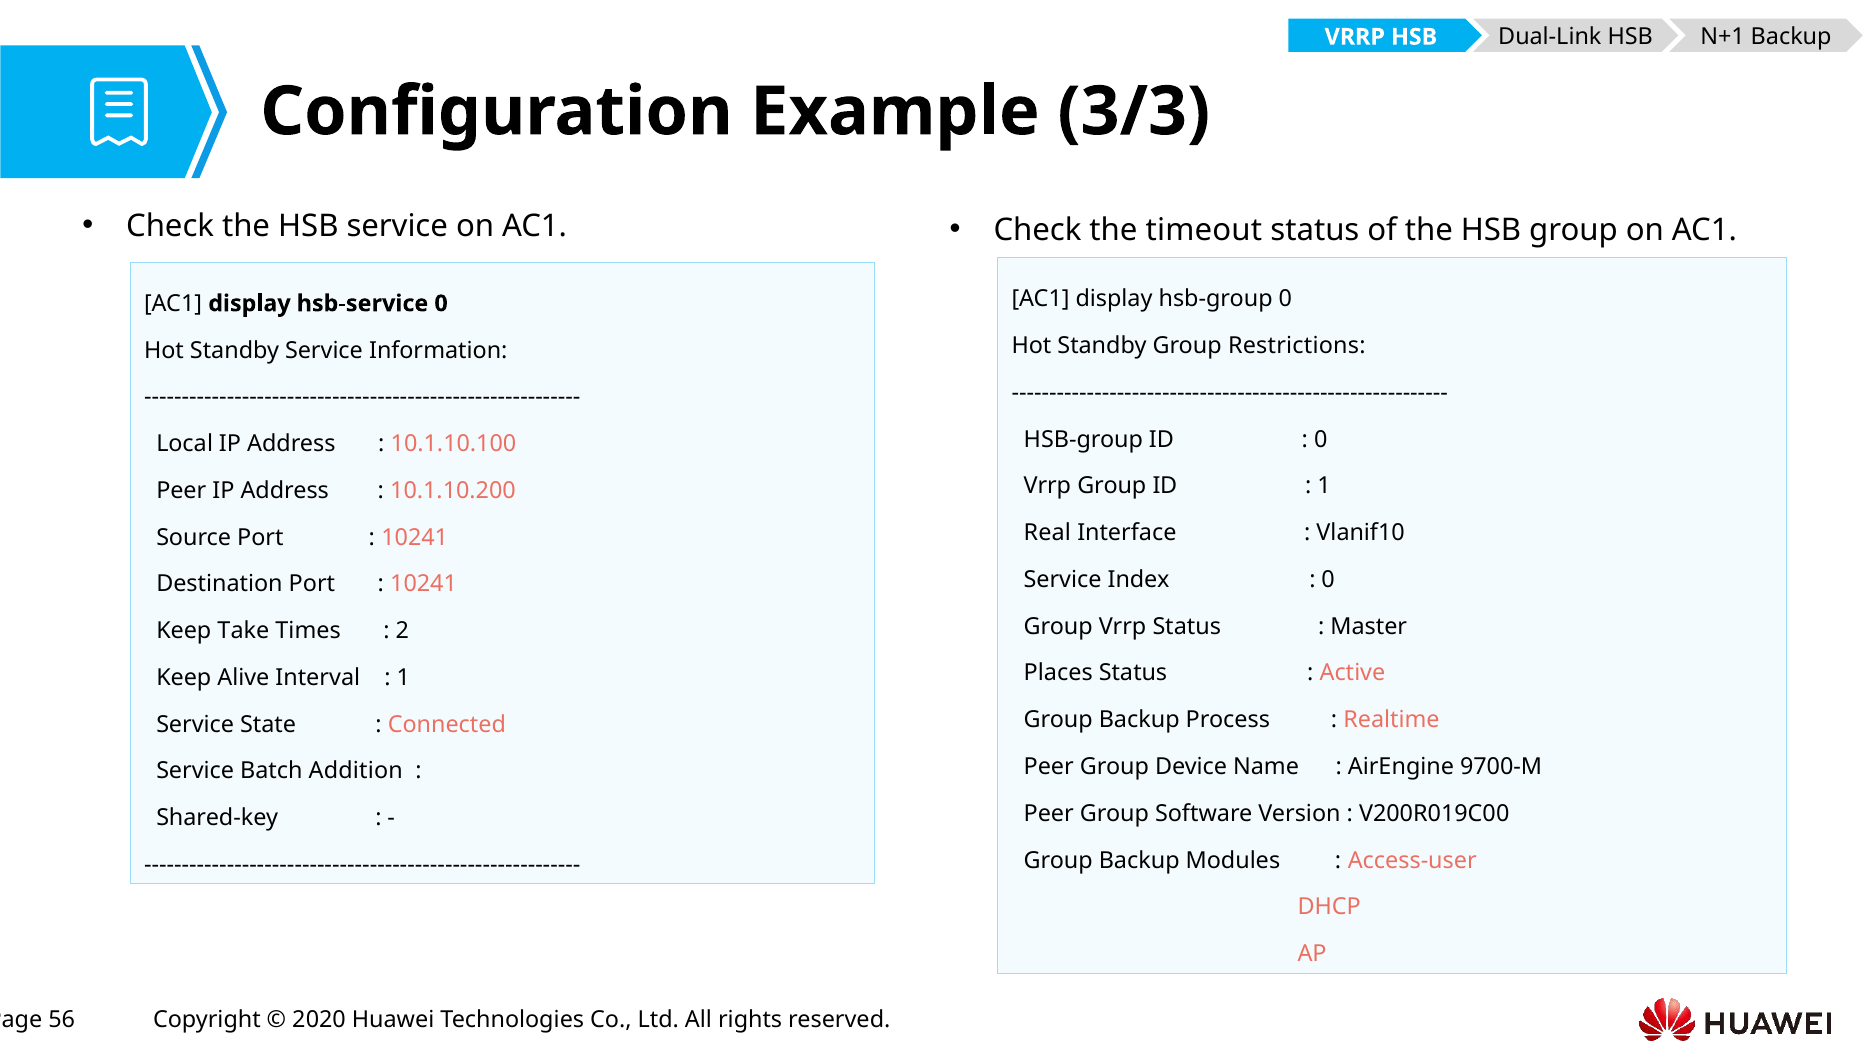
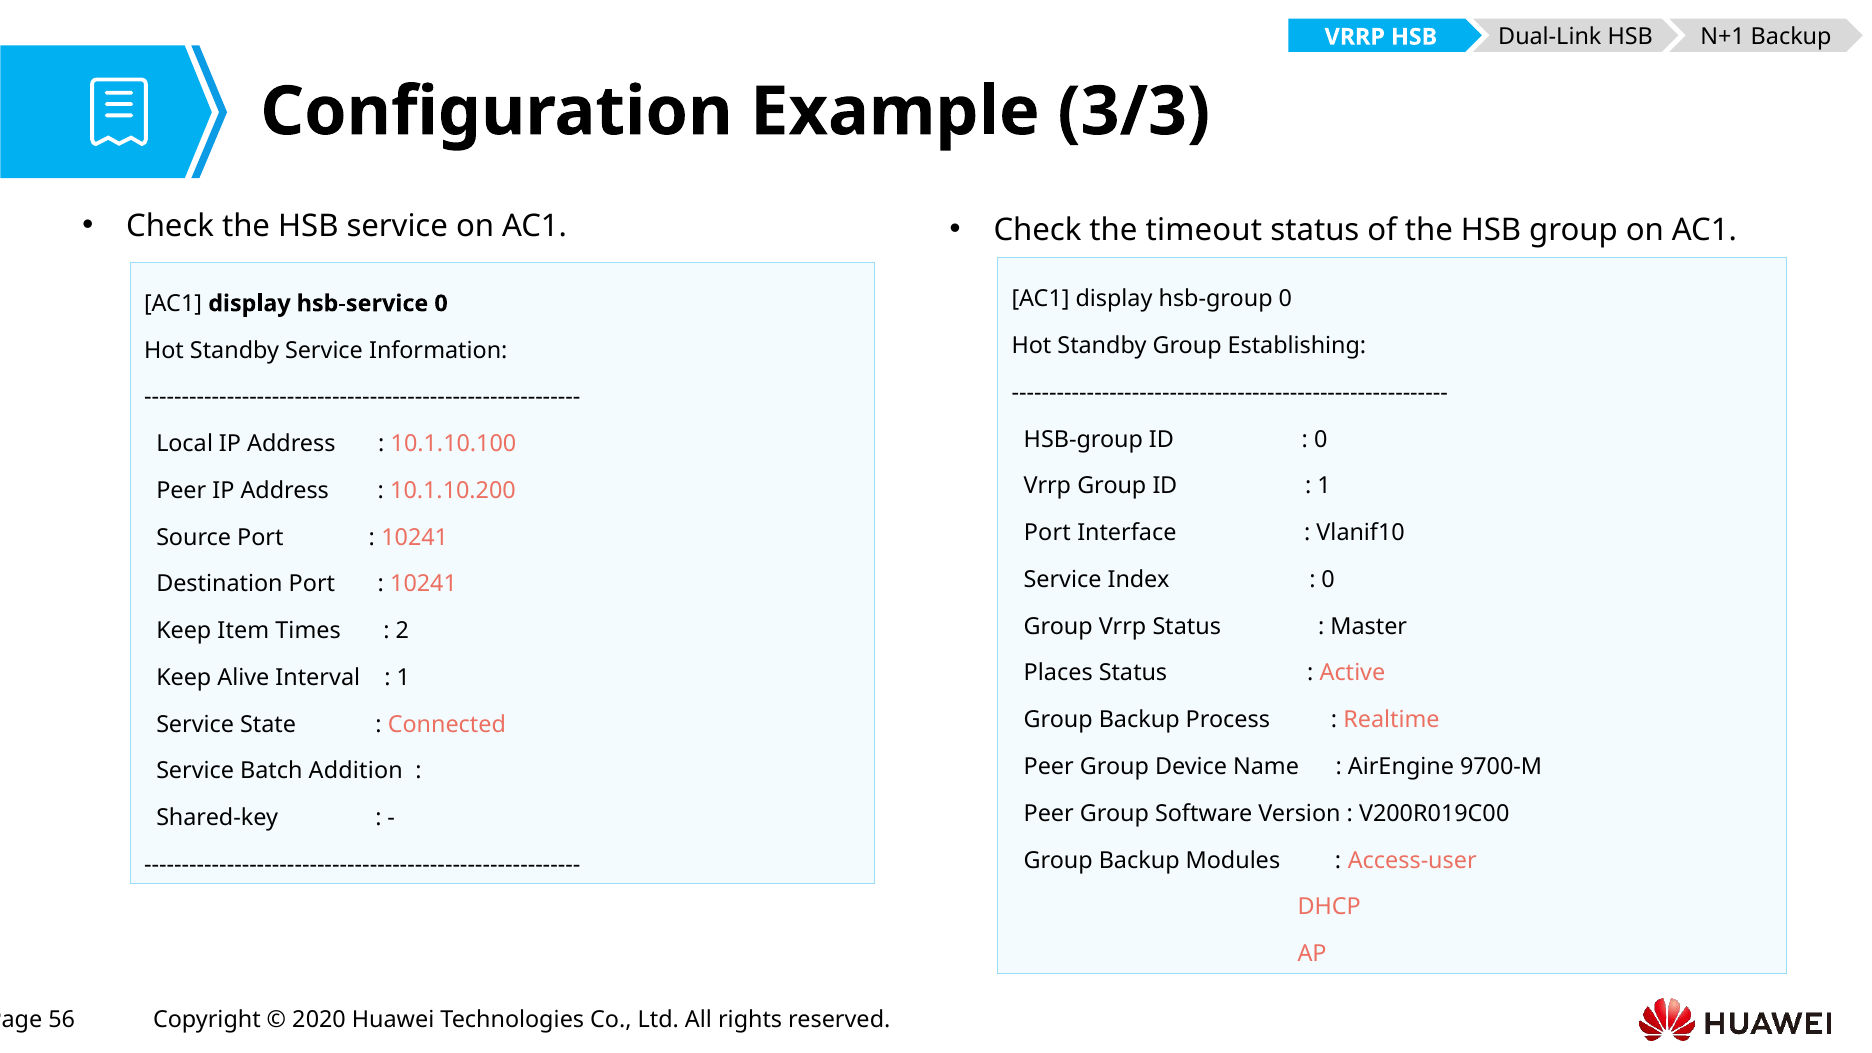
Restrictions: Restrictions -> Establishing (1297, 346)
Real: Real -> Port (1047, 533)
Take: Take -> Item (243, 631)
